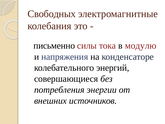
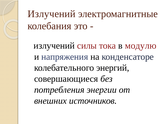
Свободных: Свободных -> Излучений (52, 14)
письменно: письменно -> излучений (54, 46)
